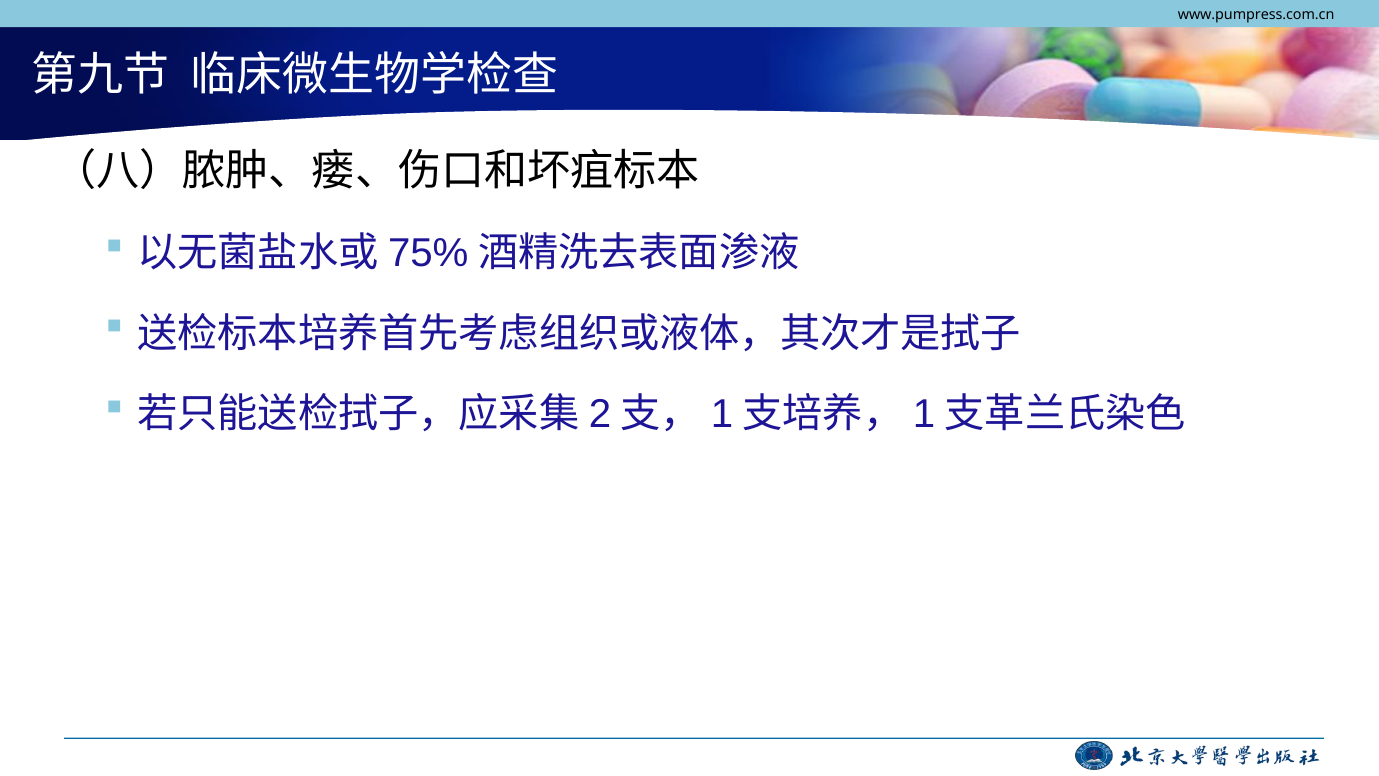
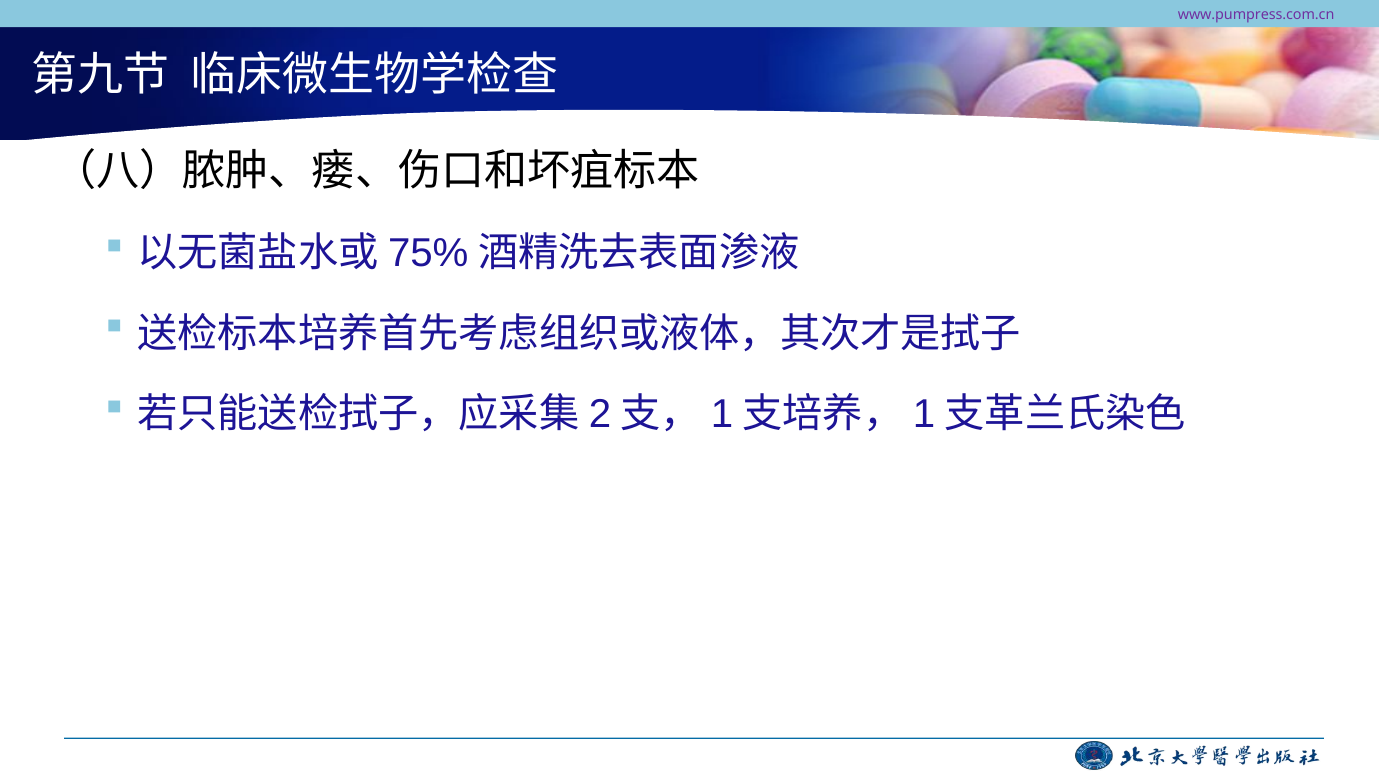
www.pumpress.com.cn colour: black -> purple (1256, 15)
